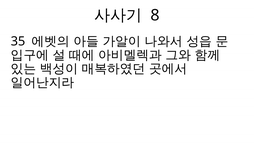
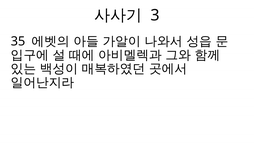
8: 8 -> 3 (155, 15)
